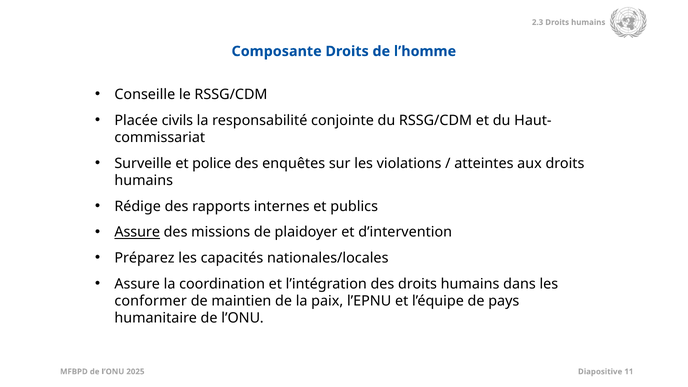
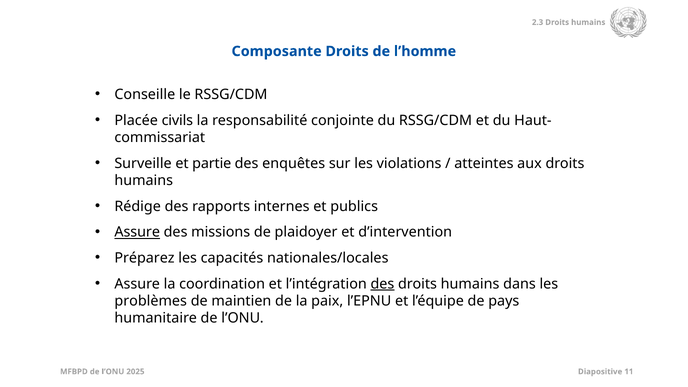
police: police -> partie (212, 163)
des underline: none -> present (382, 284)
conformer: conformer -> problèmes (151, 301)
